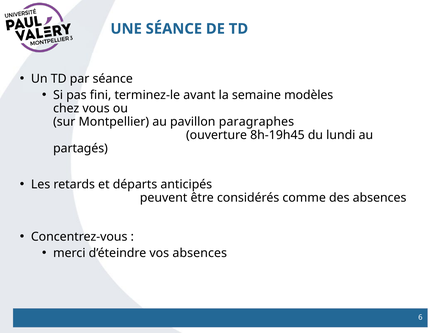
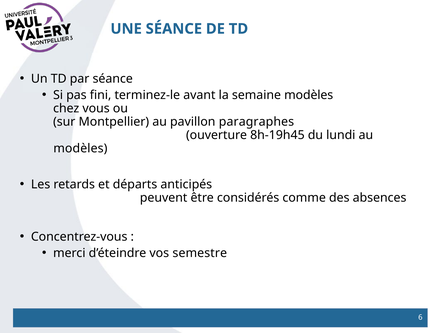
partagés: partagés -> modèles (80, 148)
vos absences: absences -> semestre (200, 252)
